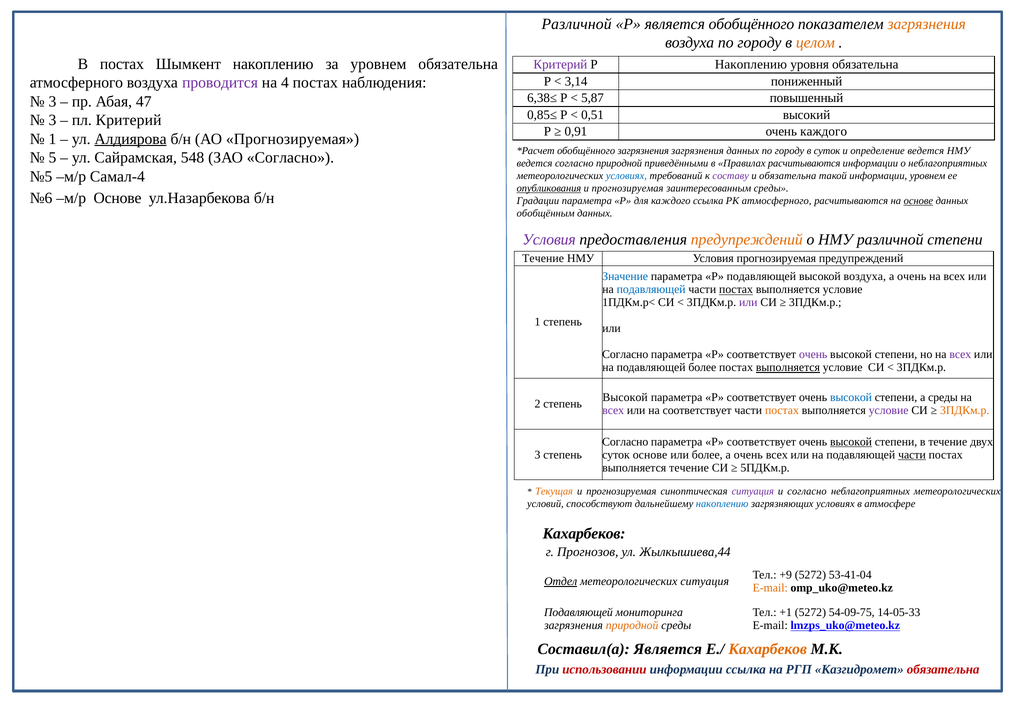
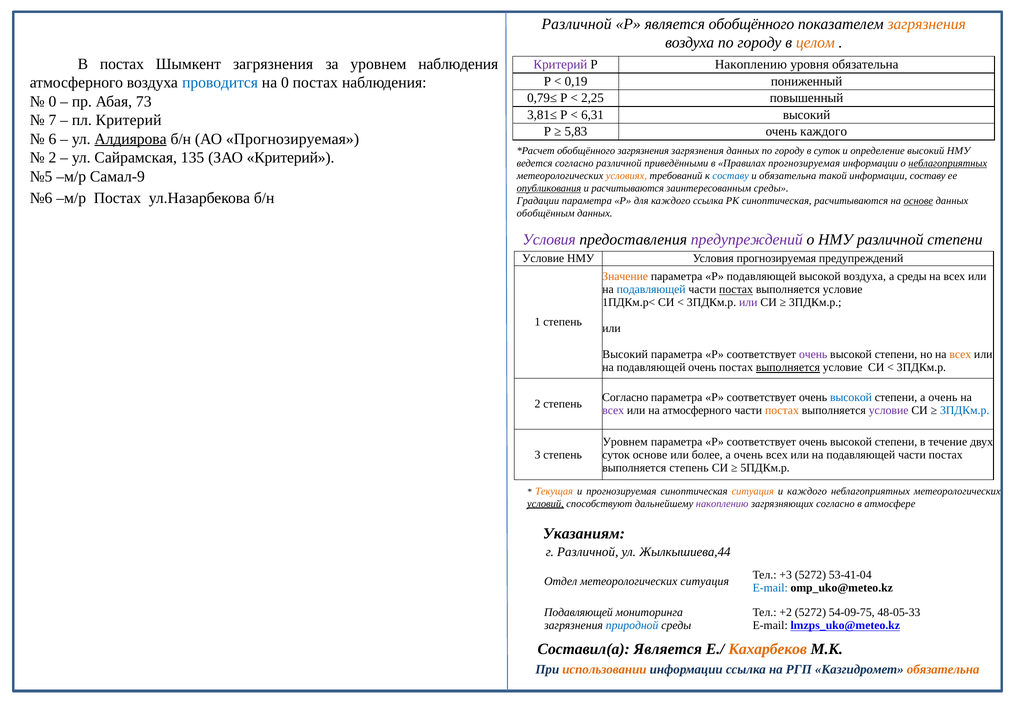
Шымкент накоплению: накоплению -> загрязнения (273, 64)
уровнем обязательна: обязательна -> наблюдения (458, 64)
3,14: 3,14 -> 0,19 (576, 81)
проводится colour: purple -> blue (220, 83)
на 4: 4 -> 0 (285, 83)
6,38≤: 6,38≤ -> 0,79≤ (542, 98)
5,87: 5,87 -> 2,25 (593, 98)
3: 3 -> 0 (52, 101)
47: 47 -> 73 (144, 101)
0,85≤: 0,85≤ -> 3,81≤ (542, 115)
0,51: 0,51 -> 6,31 (593, 115)
3: 3 -> 7 (52, 120)
0,91: 0,91 -> 5,83 (576, 131)
1: 1 -> 6 (52, 139)
определение ведется: ведется -> высокий (926, 151)
5: 5 -> 2 (52, 158)
548: 548 -> 135 (193, 158)
ЗАО Согласно: Согласно -> Критерий (291, 158)
согласно природной: природной -> различной (619, 163)
Правилах расчитываются: расчитываются -> прогнозируемая (804, 163)
неблагоприятных underline: none -> present (948, 163)
Самал-4: Самал-4 -> Самал-9 (117, 176)
условиях colour: blue -> orange (626, 176)
составу colour: purple -> blue (731, 176)
информации уровнем: уровнем -> составу (928, 176)
прогнозируемая: прогнозируемая -> расчитываются (628, 188)
м/р Основе: Основе -> Постах (117, 198)
РК атмосферного: атмосферного -> синоптическая (777, 201)
предупреждений colour: orange -> purple (747, 239)
Течение: Течение -> Условие (543, 258)
Значение colour: blue -> orange (625, 276)
очень: очень -> среды (912, 276)
Согласно: Согласно -> Высокий (625, 354)
всех colour: purple -> orange (960, 354)
подавляющей более: более -> очень (702, 367)
Высокой: Высокой -> Согласно (625, 397)
степени а среды: среды -> очень (943, 397)
на соответствует: соответствует -> атмосферного (697, 410)
3ПДКм.р colour: orange -> blue (965, 410)
Согласно: Согласно -> Уровнем (625, 441)
высокой underline: present -> none (851, 441)
части underline: present -> none (912, 454)
выполняется течение: течение -> степень (689, 467)
ситуация colour: purple -> orange (753, 491)
и согласно: согласно -> каждого (807, 491)
условий underline: none -> present (545, 503)
накоплению colour: blue -> purple (722, 503)
загрязняющих условиях: условиях -> согласно (835, 503)
Кахарбеков: Кахарбеков -> Указаниям (584, 534)
г Прогнозов: Прогнозов -> Различной (588, 552)
+9: +9 -> +3 (786, 575)
Отдел underline: present -> none (561, 581)
E-mail colour: orange -> blue (770, 588)
+1: +1 -> +2 (786, 612)
14-05-33: 14-05-33 -> 48-05-33 (899, 612)
природной colour: orange -> blue (632, 625)
использовании colour: red -> orange (604, 669)
обязательна colour: red -> orange (943, 669)
